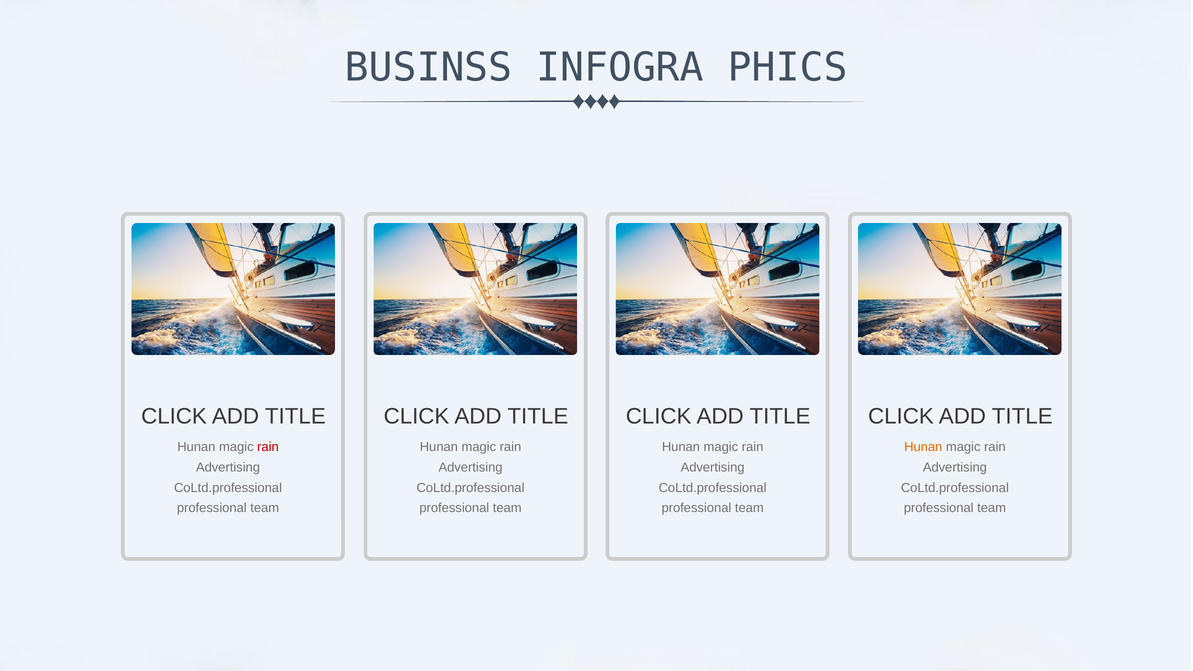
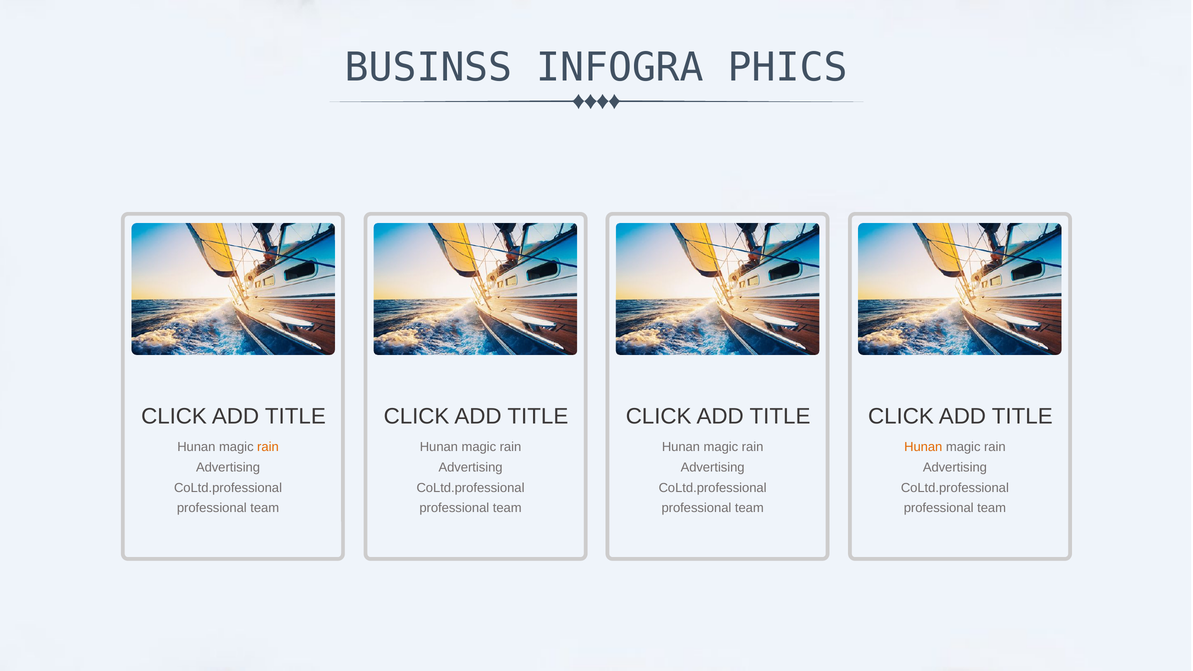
rain colour: red -> orange (268, 447)
